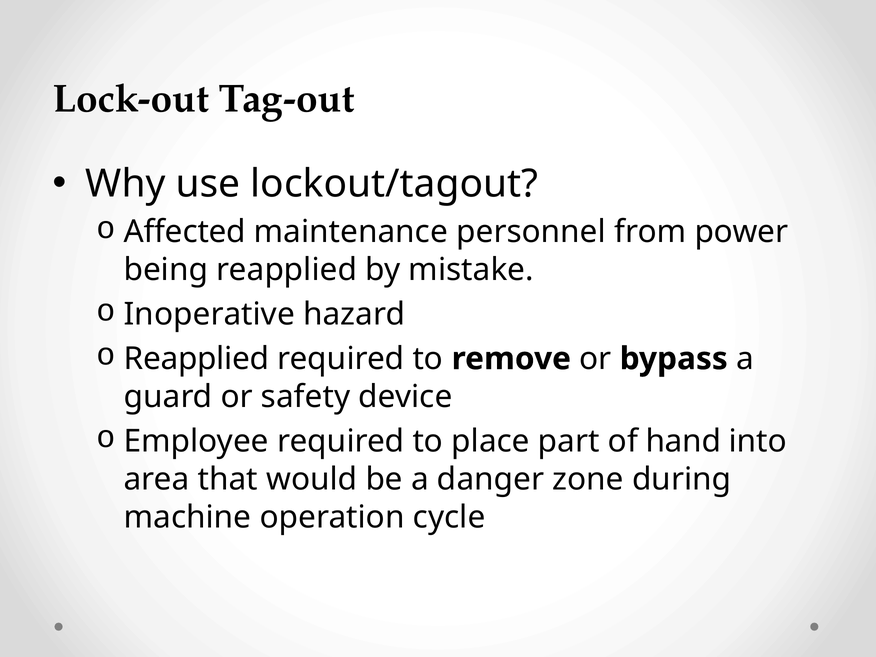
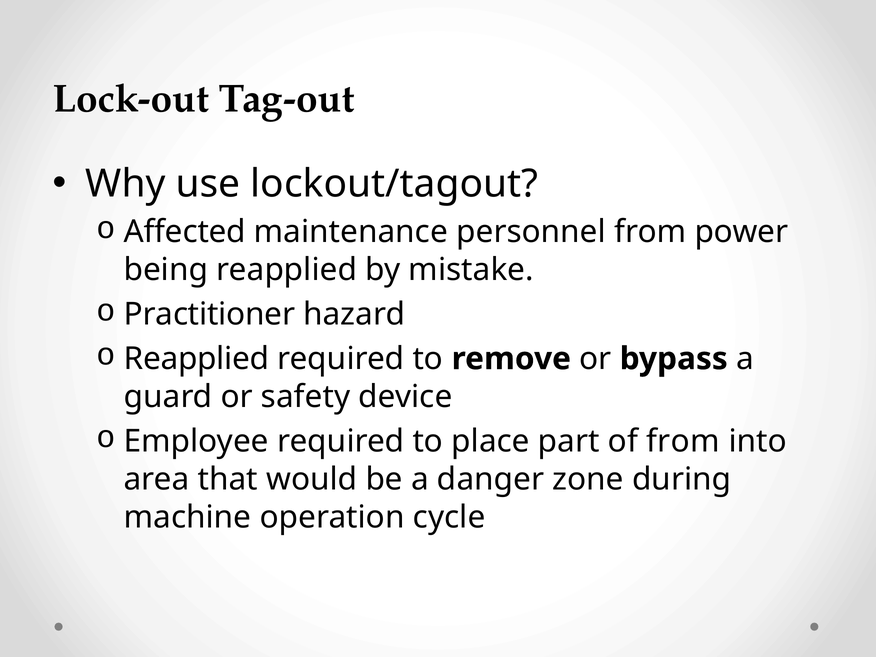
Inoperative: Inoperative -> Practitioner (209, 314)
of hand: hand -> from (683, 441)
